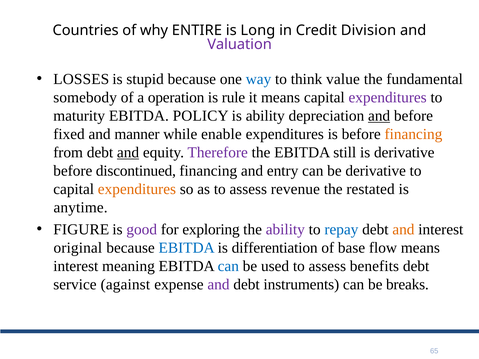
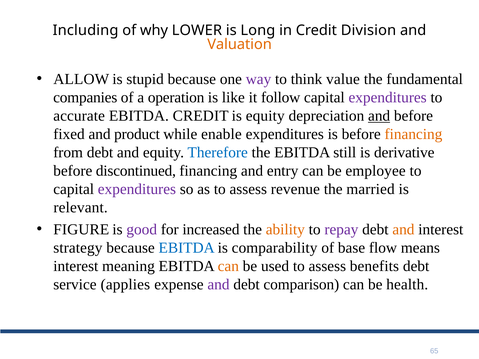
Countries: Countries -> Including (86, 30)
ENTIRE: ENTIRE -> LOWER (197, 30)
Valuation colour: purple -> orange (240, 44)
LOSSES: LOSSES -> ALLOW (81, 79)
way colour: blue -> purple (258, 79)
somebody: somebody -> companies (85, 97)
rule: rule -> like (233, 97)
it means: means -> follow (281, 97)
maturity: maturity -> accurate (79, 116)
EBITDA POLICY: POLICY -> CREDIT (201, 116)
is ability: ability -> equity (265, 116)
manner: manner -> product (137, 134)
and underline: present -> none (128, 153)
Therefore colour: purple -> blue (218, 153)
be derivative: derivative -> employee (376, 171)
expenditures colour: orange -> purple (137, 189)
restated: restated -> married (371, 189)
anytime: anytime -> relevant (81, 208)
exploring: exploring -> increased (211, 230)
ability colour: purple -> orange (285, 230)
repay colour: blue -> purple (341, 230)
original: original -> strategy (78, 248)
differentiation: differentiation -> comparability (275, 248)
can colour: blue -> orange (228, 266)
against: against -> applies (125, 285)
instruments: instruments -> comparison (301, 285)
breaks: breaks -> health (407, 285)
